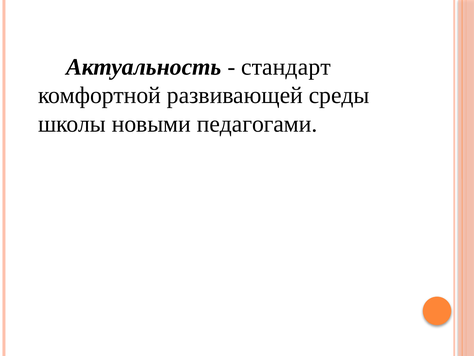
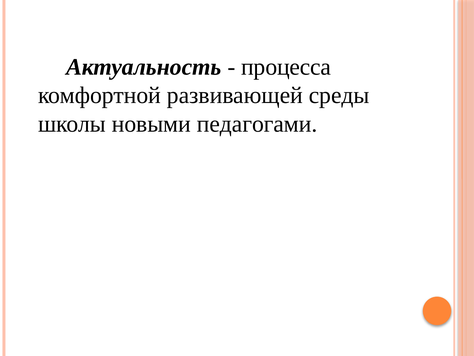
стандарт: стандарт -> процесса (286, 67)
